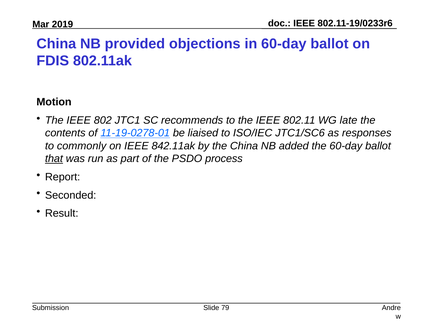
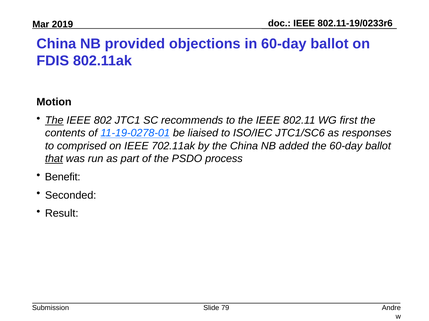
The underline: none -> present (54, 121)
late: late -> first (349, 121)
commonly: commonly -> comprised (82, 146)
842.11ak: 842.11ak -> 702.11ak (173, 146)
Report: Report -> Benefit (63, 177)
